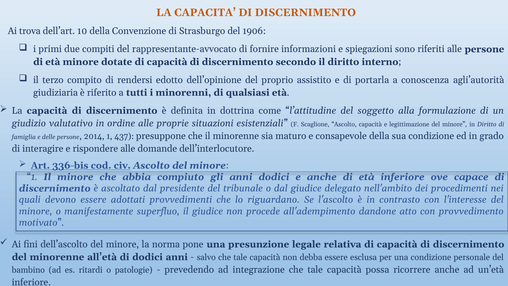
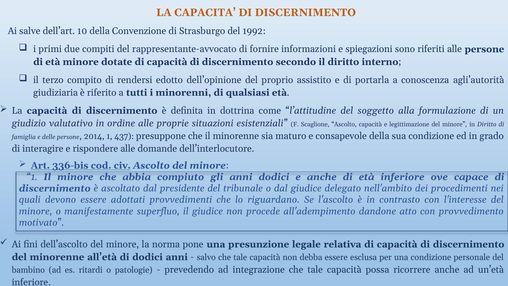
trova: trova -> salve (30, 31)
1906: 1906 -> 1992 (254, 31)
